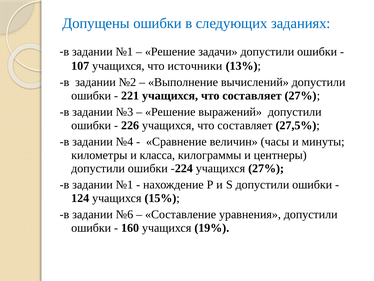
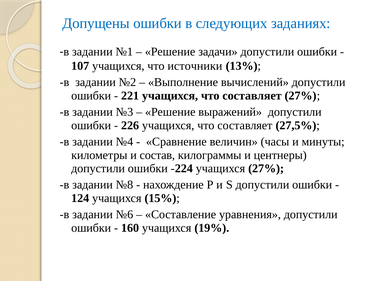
класса: класса -> состав (157, 155)
№1: №1 -> №8 (124, 184)
